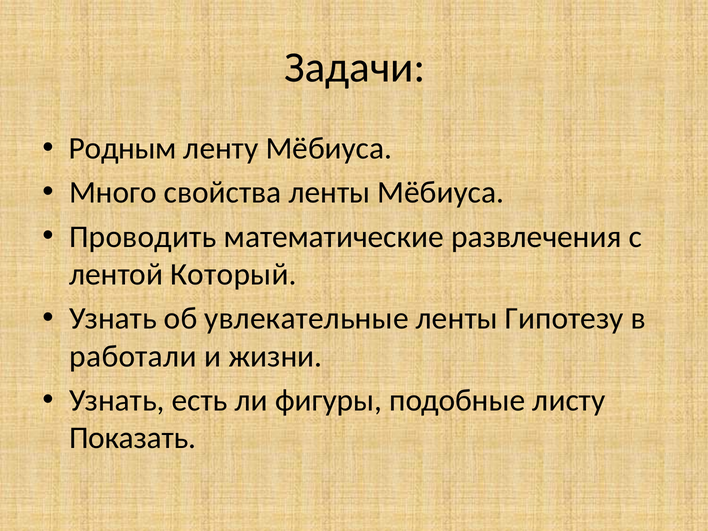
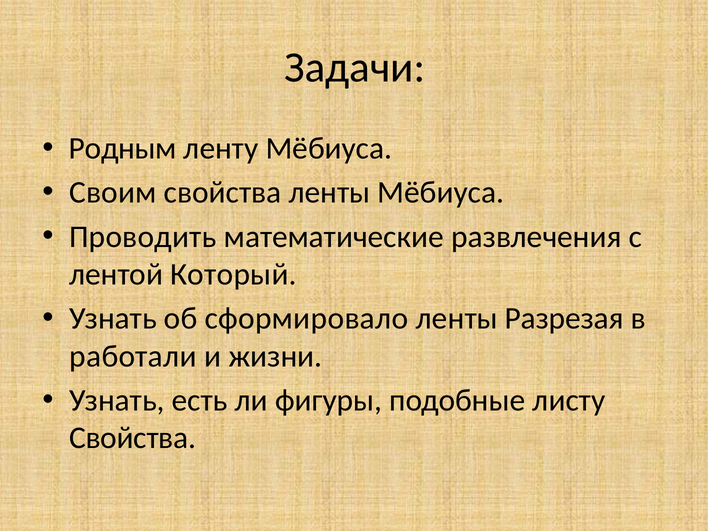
Много: Много -> Своим (113, 193)
увлекательные: увлекательные -> сформировало (306, 319)
Гипотезу: Гипотезу -> Разрезая (564, 319)
Показать: Показать -> Свойства (133, 438)
